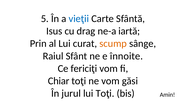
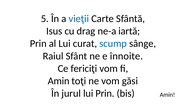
scump colour: orange -> blue (113, 43)
Chiar: Chiar -> Amin (59, 81)
lui Toţi: Toţi -> Prin (105, 93)
